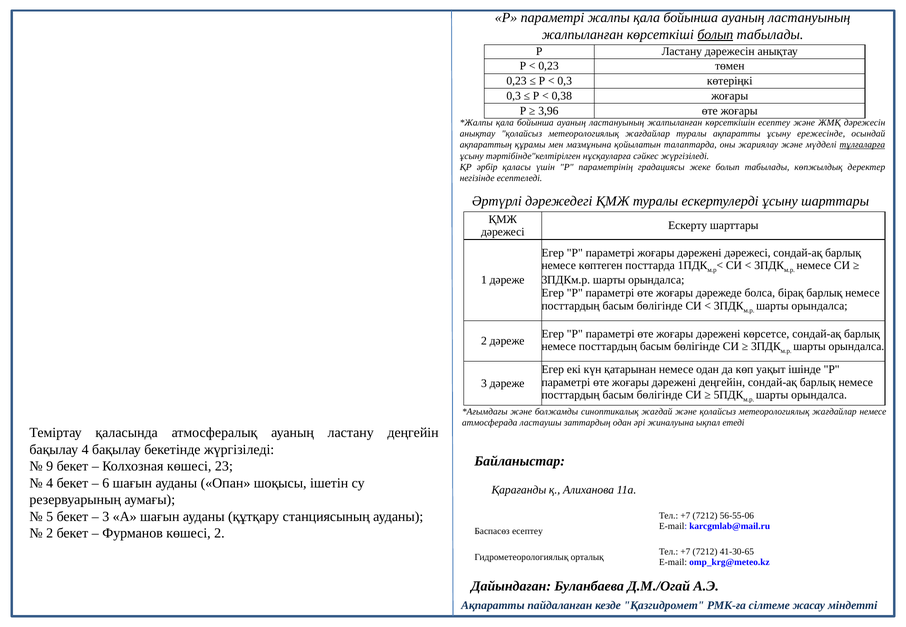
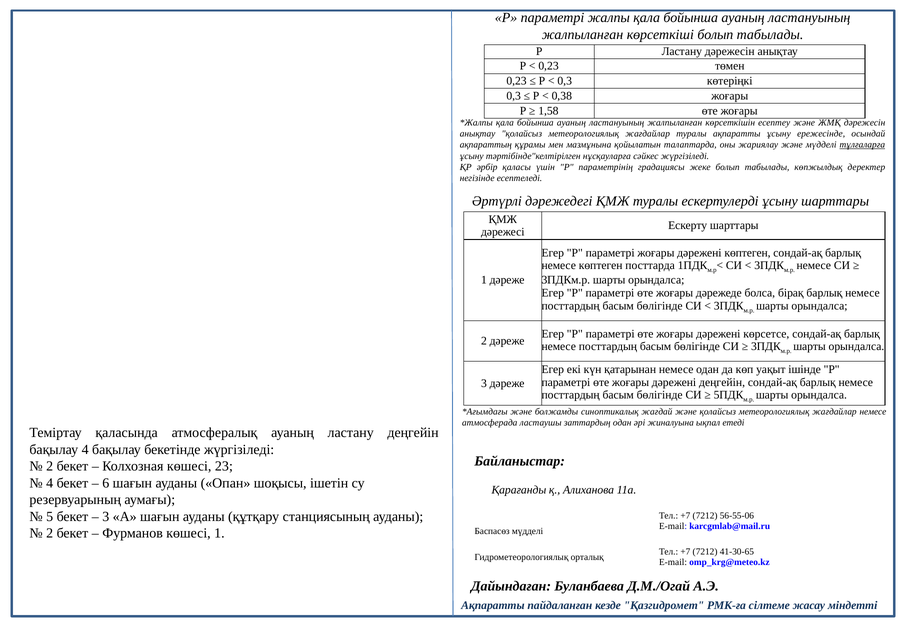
болып underline: present -> none (715, 35)
3,96: 3,96 -> 1,58 (548, 111)
дәрежені дәрежесі: дәрежесі -> көптеген (748, 253)
9: 9 -> 2 (50, 466)
көшесі 2: 2 -> 1 (219, 533)
Баспасөз есептеу: есептеу -> мүдделі (528, 531)
